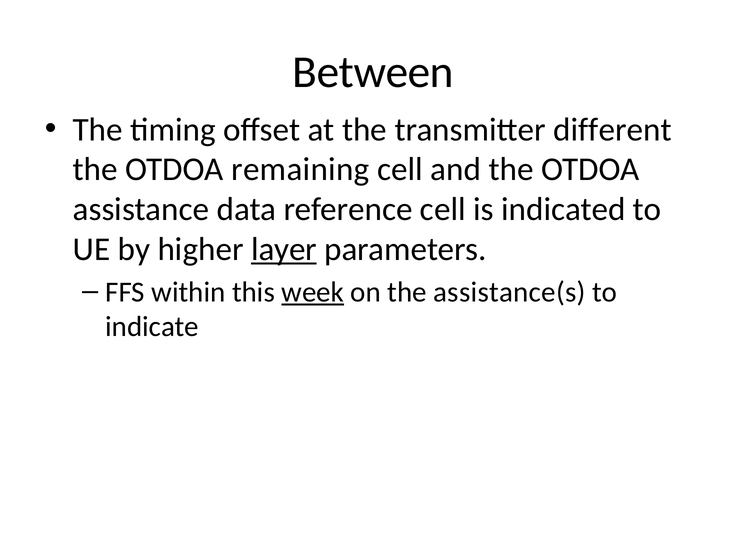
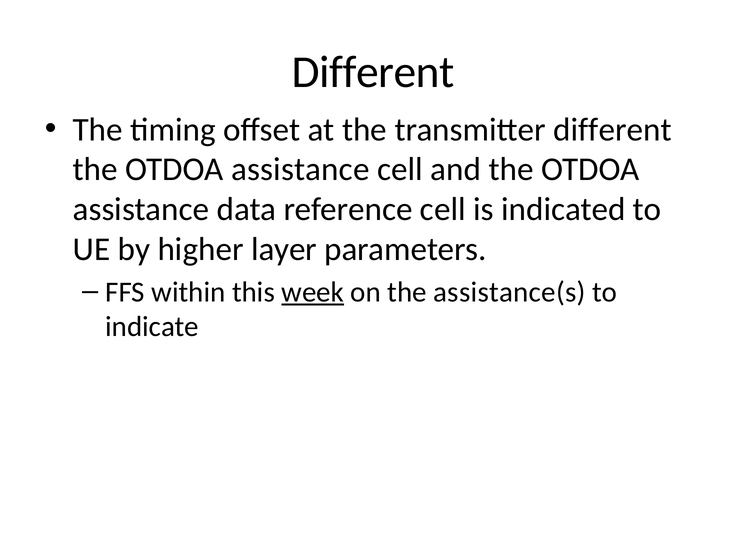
Between: Between -> Different (373, 72)
remaining: remaining -> assistance (300, 169)
layer underline: present -> none (284, 249)
